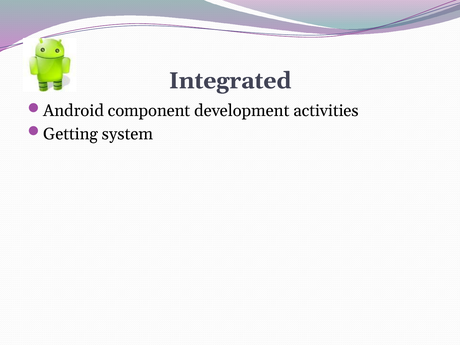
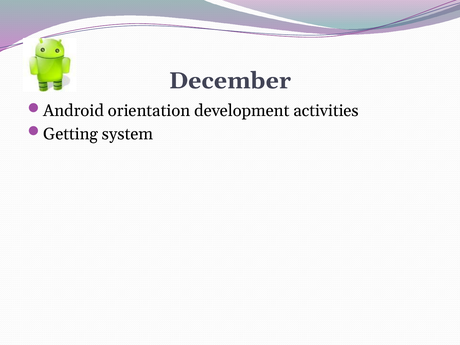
Integrated: Integrated -> December (230, 81)
component: component -> orientation (149, 111)
